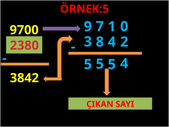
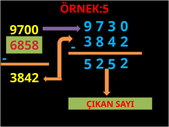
7 1: 1 -> 3 (112, 26)
2380: 2380 -> 6858 (24, 45)
5: 5 -> 2 (100, 64)
4: 4 -> 2 (124, 63)
